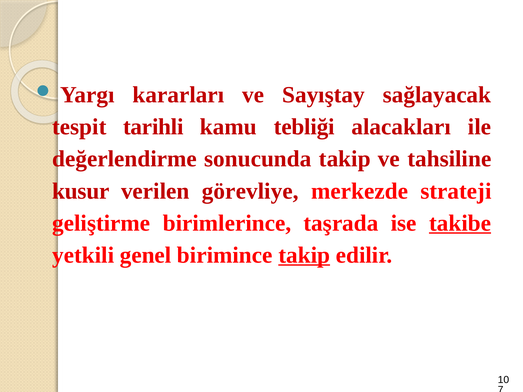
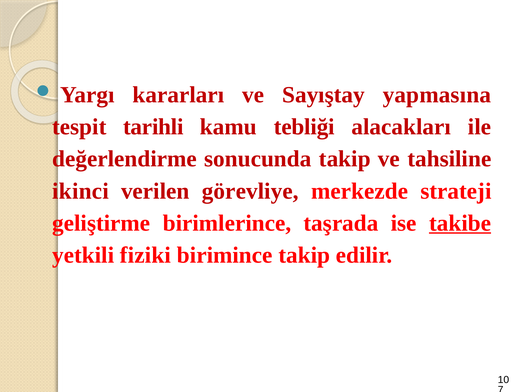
sağlayacak: sağlayacak -> yapmasına (437, 95)
kusur: kusur -> ikinci (81, 191)
genel: genel -> fiziki (145, 255)
takip underline: present -> none (304, 255)
